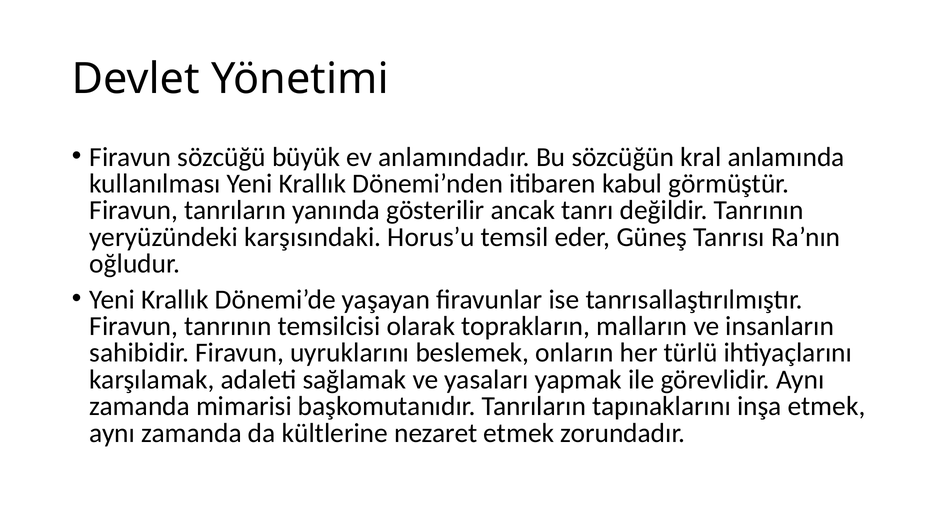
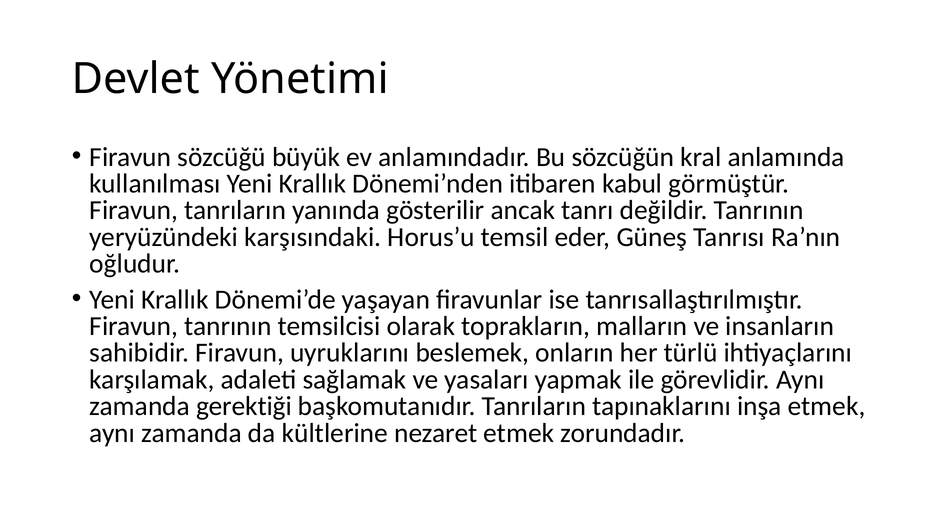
mimarisi: mimarisi -> gerektiği (244, 406)
